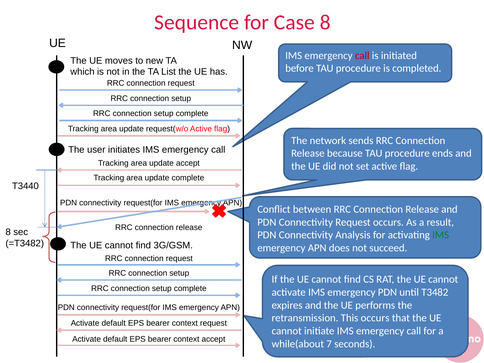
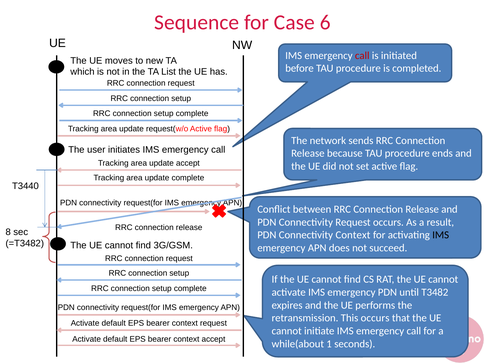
Case 8: 8 -> 6 (325, 23)
Connectivity Analysis: Analysis -> Context (353, 235)
IMS colour: green -> black (441, 235)
7: 7 -> 1 (329, 344)
